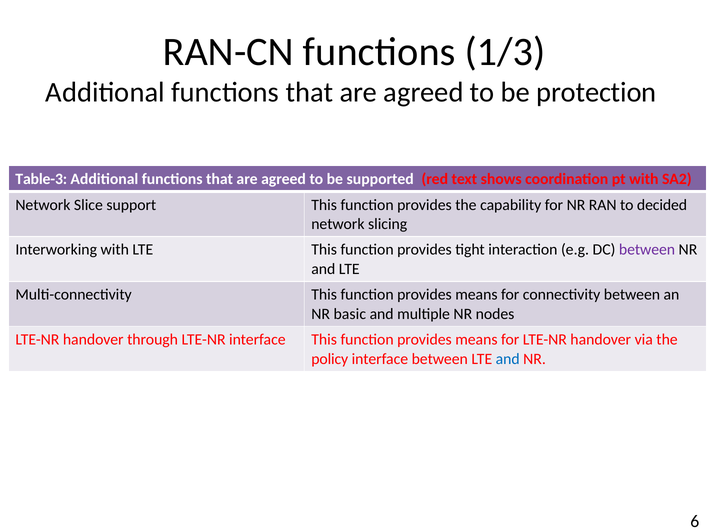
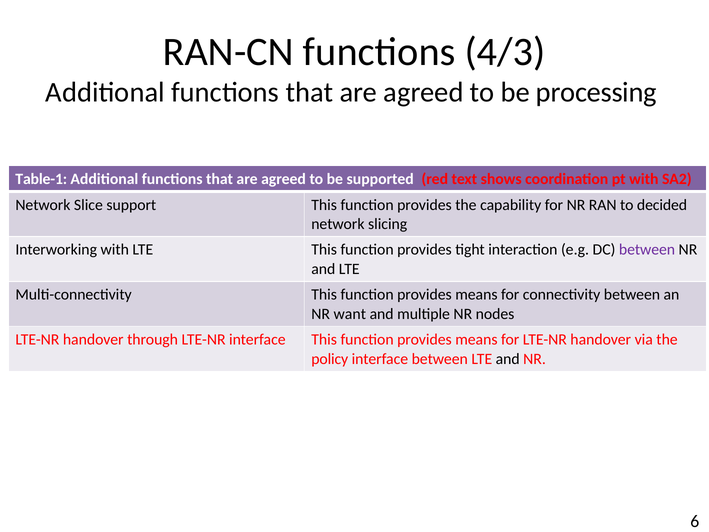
1/3: 1/3 -> 4/3 (505, 52)
protection: protection -> processing (596, 92)
Table-3: Table-3 -> Table-1 (41, 179)
basic: basic -> want (350, 314)
and colour: blue -> black (508, 359)
